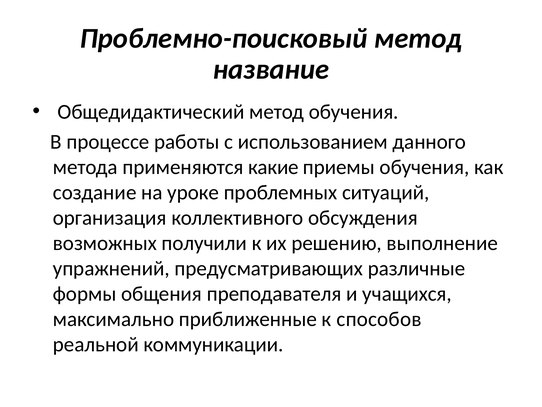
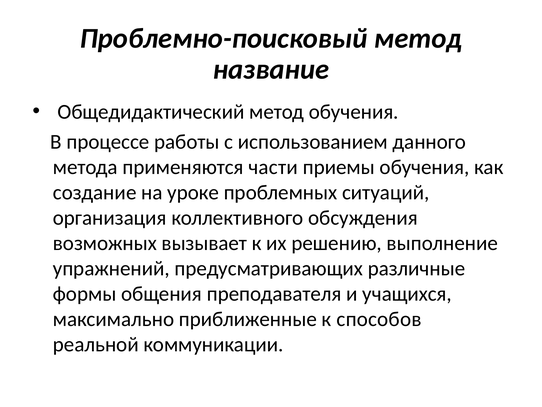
какие: какие -> части (273, 167)
получили: получили -> вызывает (204, 243)
